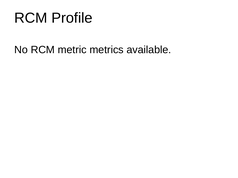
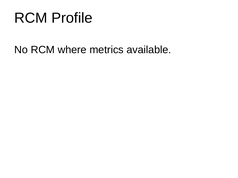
metric: metric -> where (72, 50)
